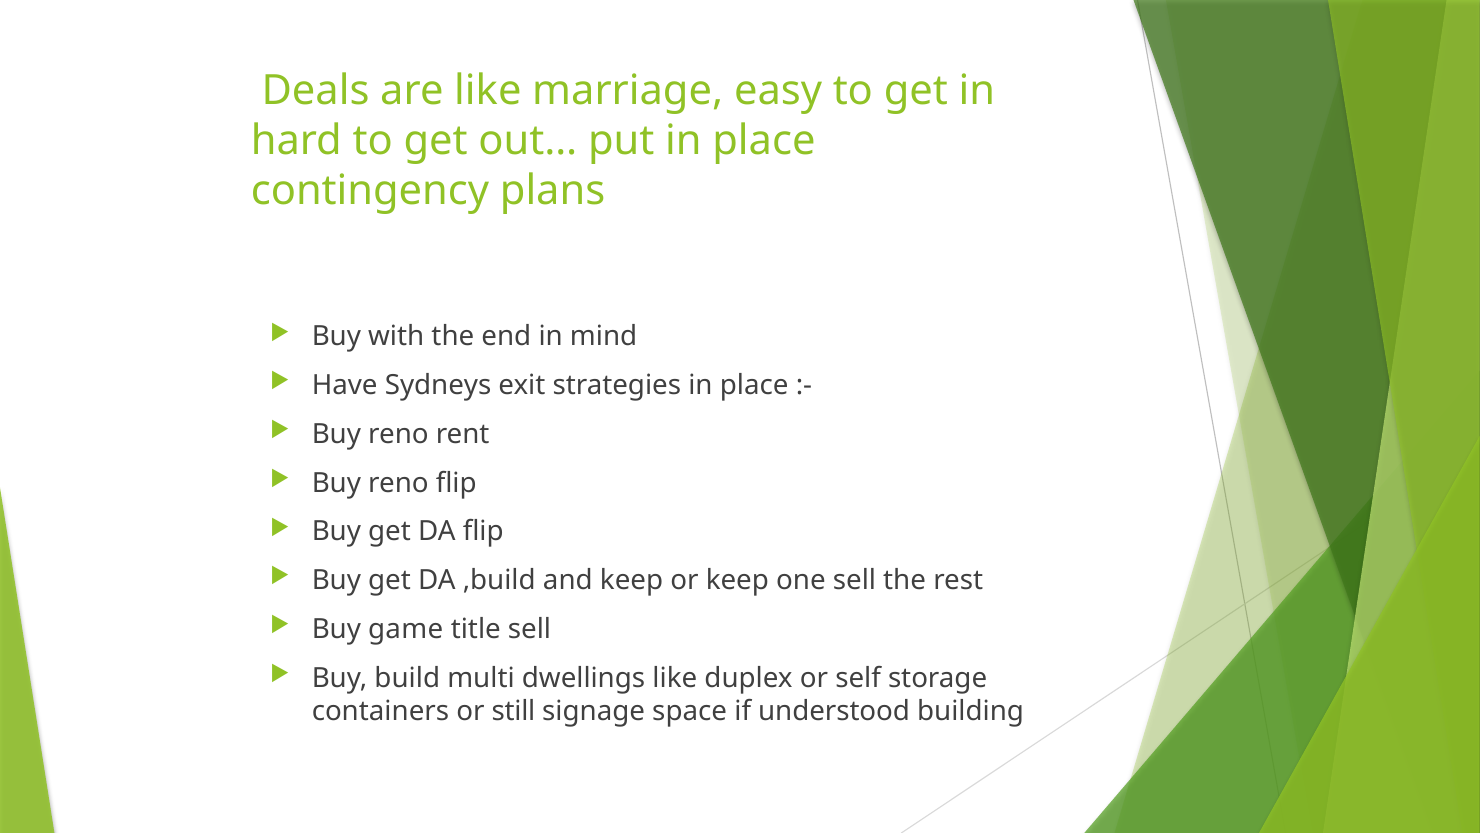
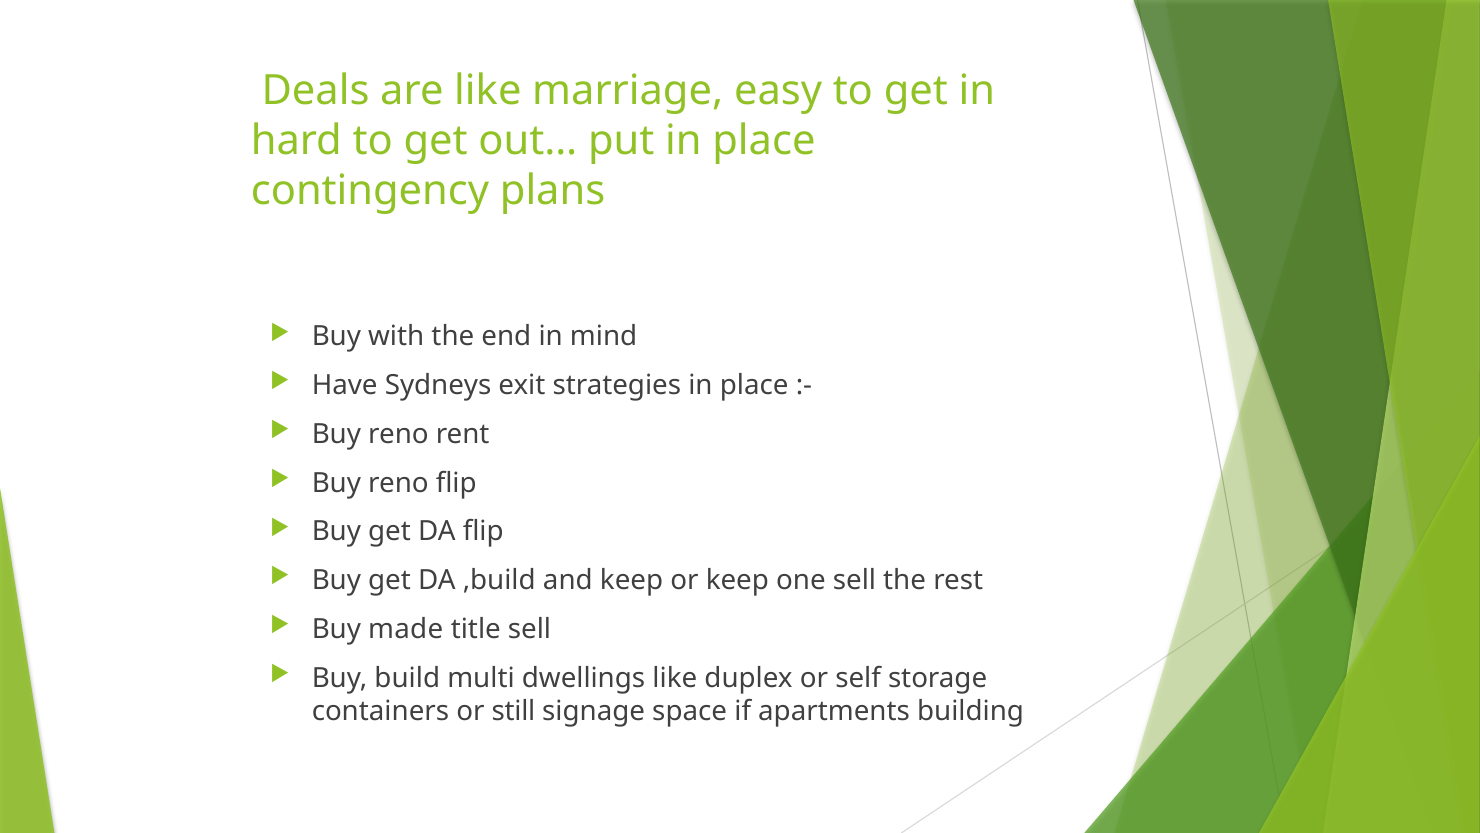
game: game -> made (406, 629)
understood: understood -> apartments (834, 711)
